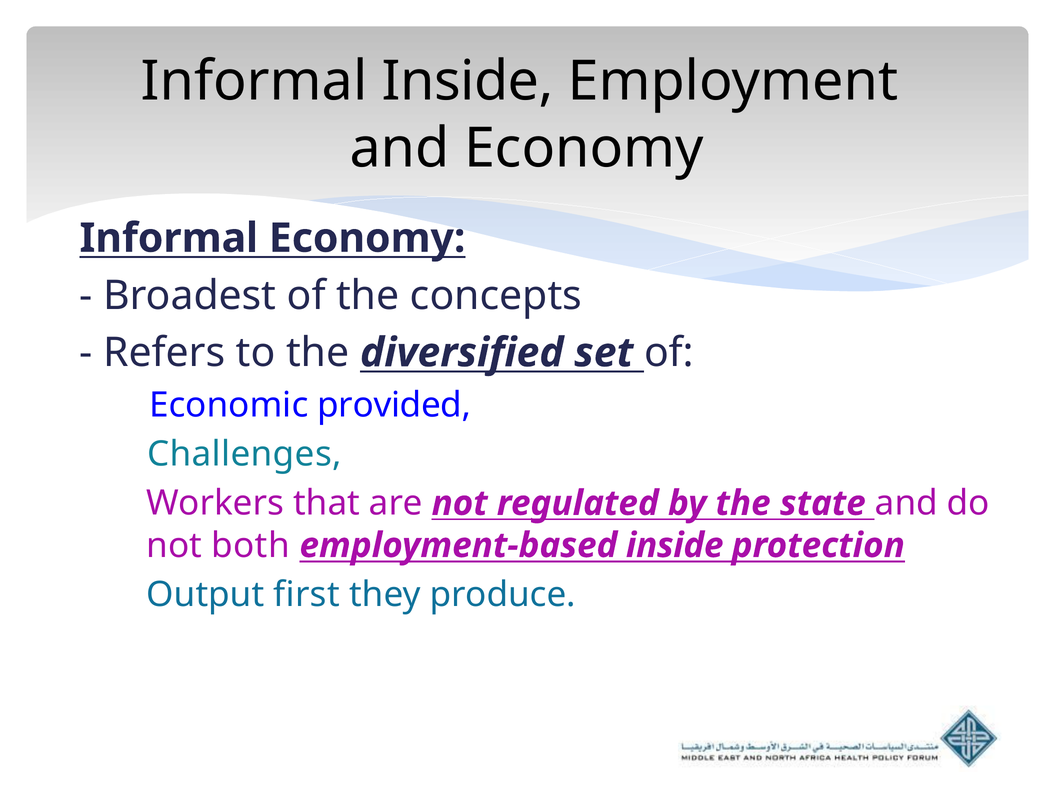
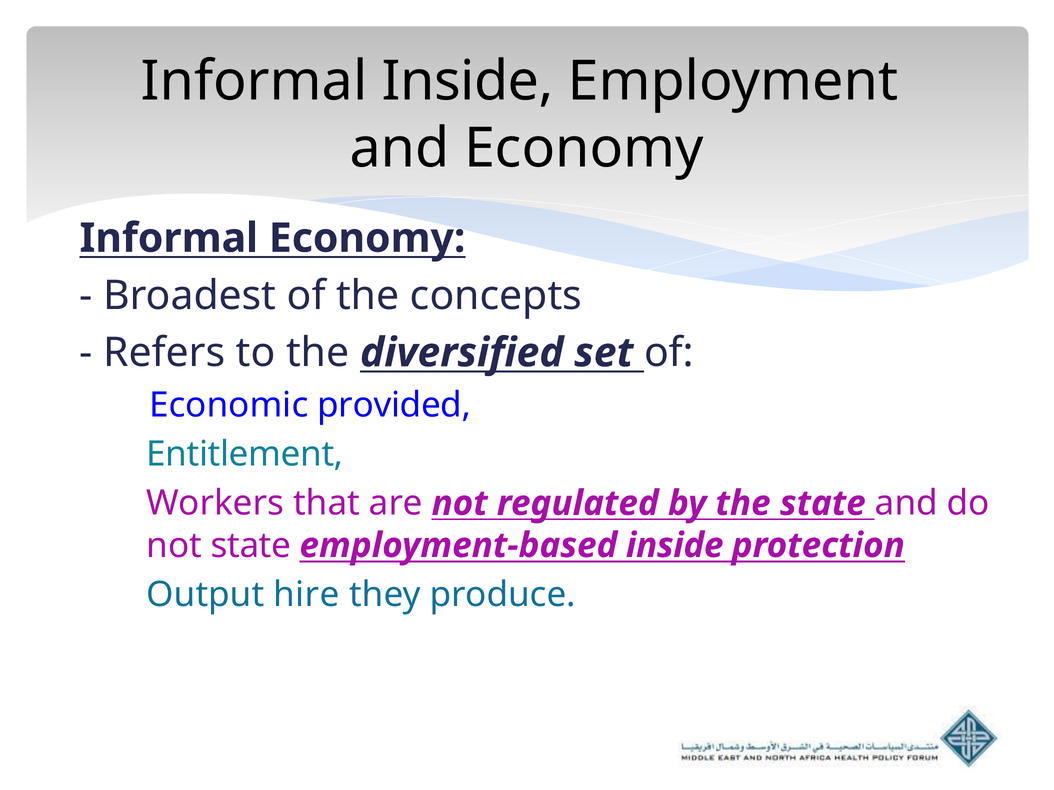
Challenges: Challenges -> Entitlement (245, 454)
not both: both -> state (251, 546)
first: first -> hire (307, 595)
